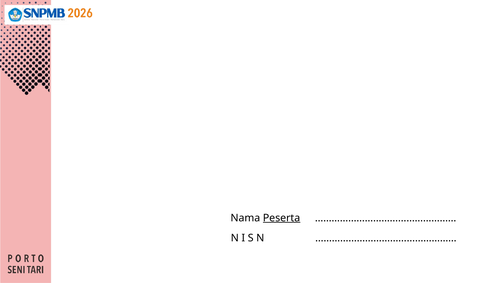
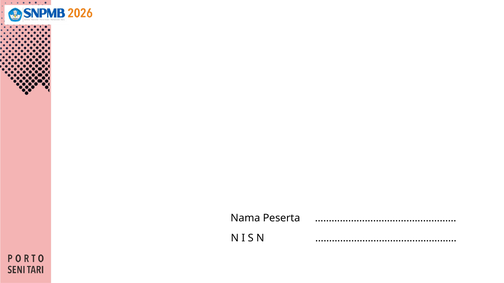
Peserta underline: present -> none (282, 218)
